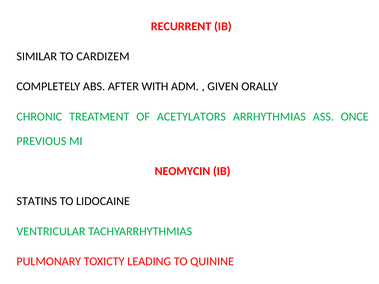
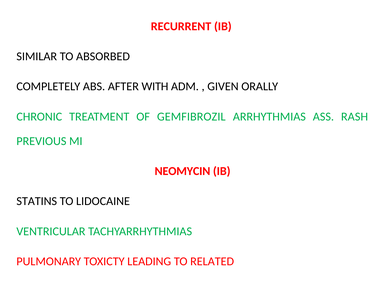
CARDIZEM: CARDIZEM -> ABSORBED (103, 57)
ACETYLATORS: ACETYLATORS -> GEMFIBROZIL (191, 117)
ONCE: ONCE -> RASH (355, 117)
QUININE: QUININE -> RELATED (212, 262)
